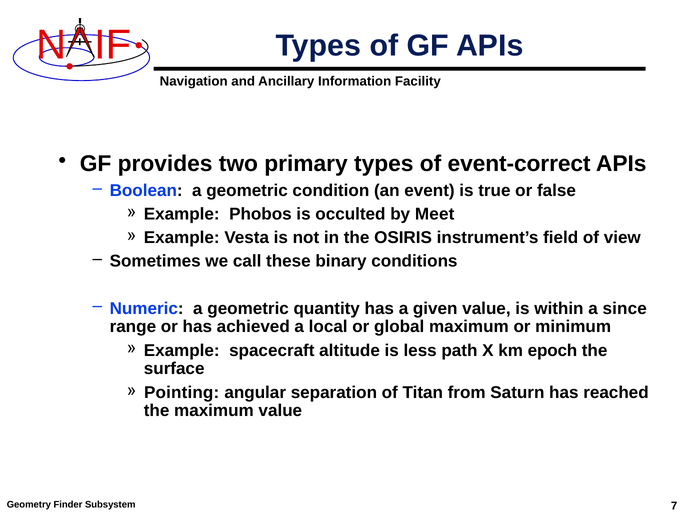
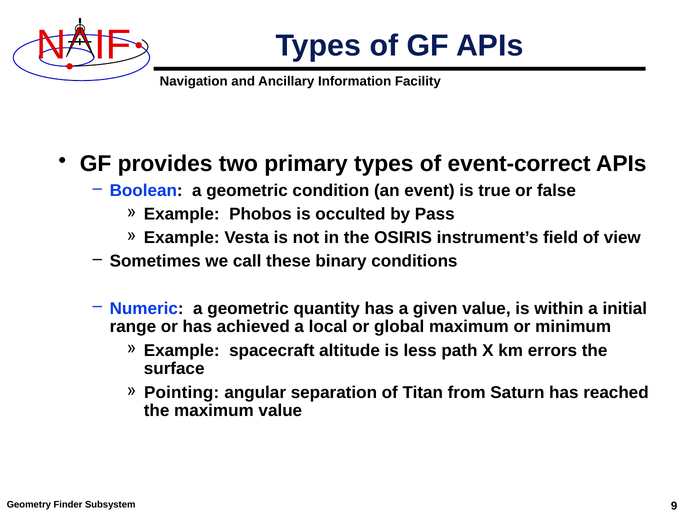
Meet: Meet -> Pass (435, 214)
since: since -> initial (625, 309)
epoch: epoch -> errors (552, 351)
7: 7 -> 9 (674, 506)
